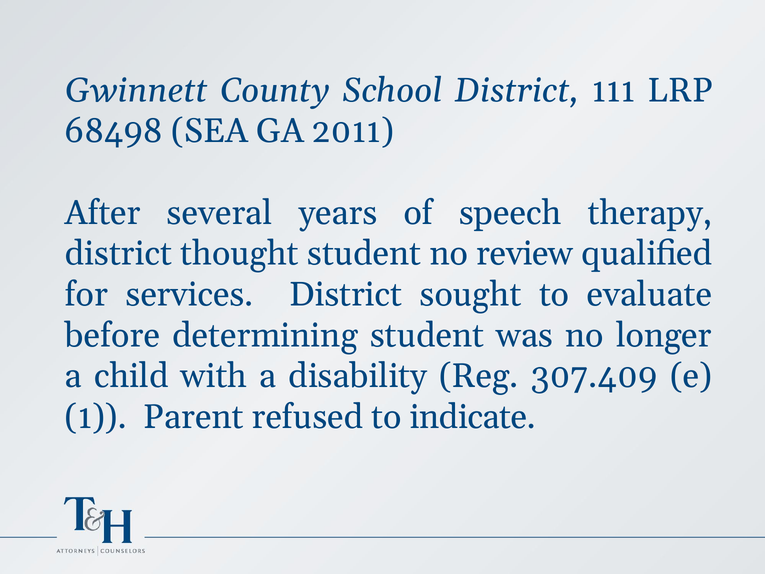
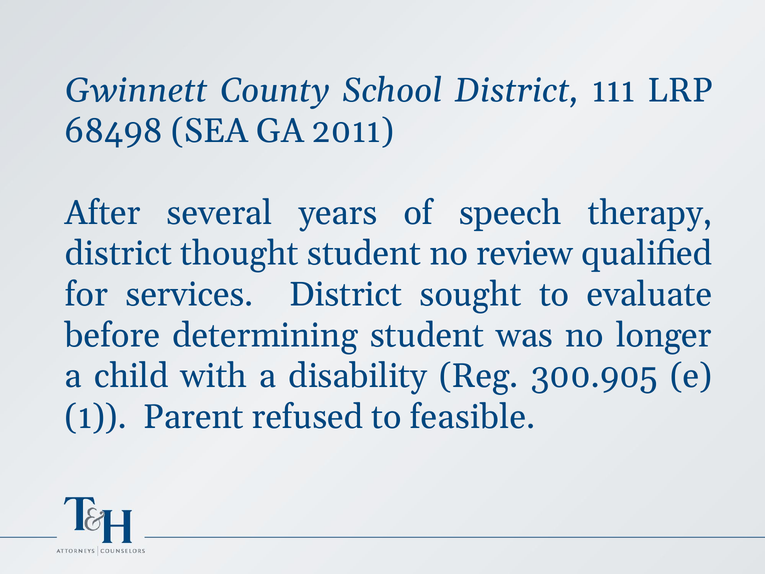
307.409: 307.409 -> 300.905 (594, 376)
indicate: indicate -> feasible (473, 417)
